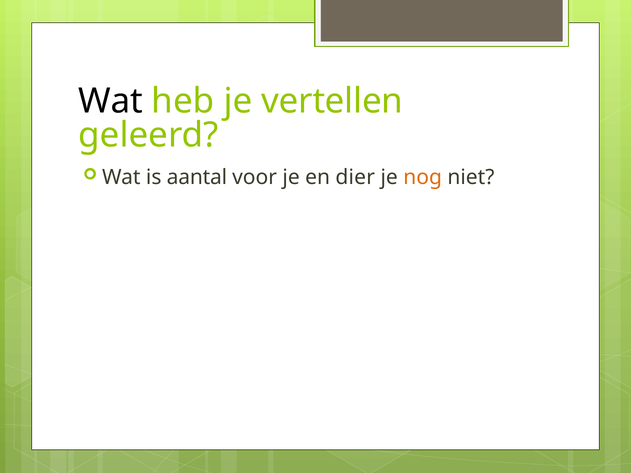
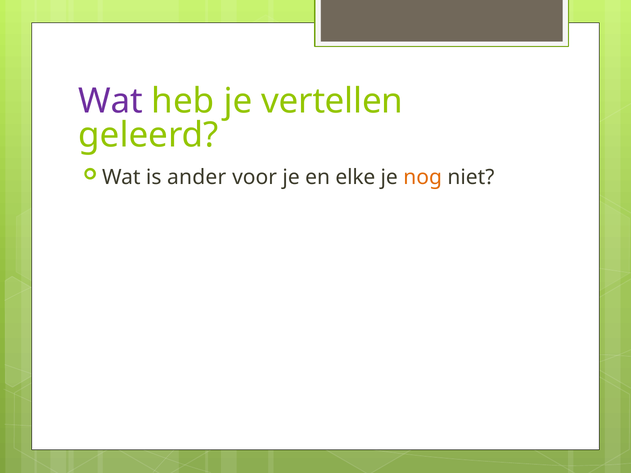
Wat colour: black -> purple (111, 101)
aantal: aantal -> ander (197, 178)
dier: dier -> elke (355, 178)
